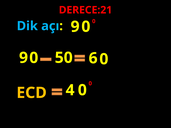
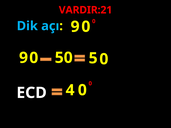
DERECE:21: DERECE:21 -> VARDIR:21 (86, 10)
6: 6 -> 5 (93, 58)
ECD colour: yellow -> white (32, 93)
